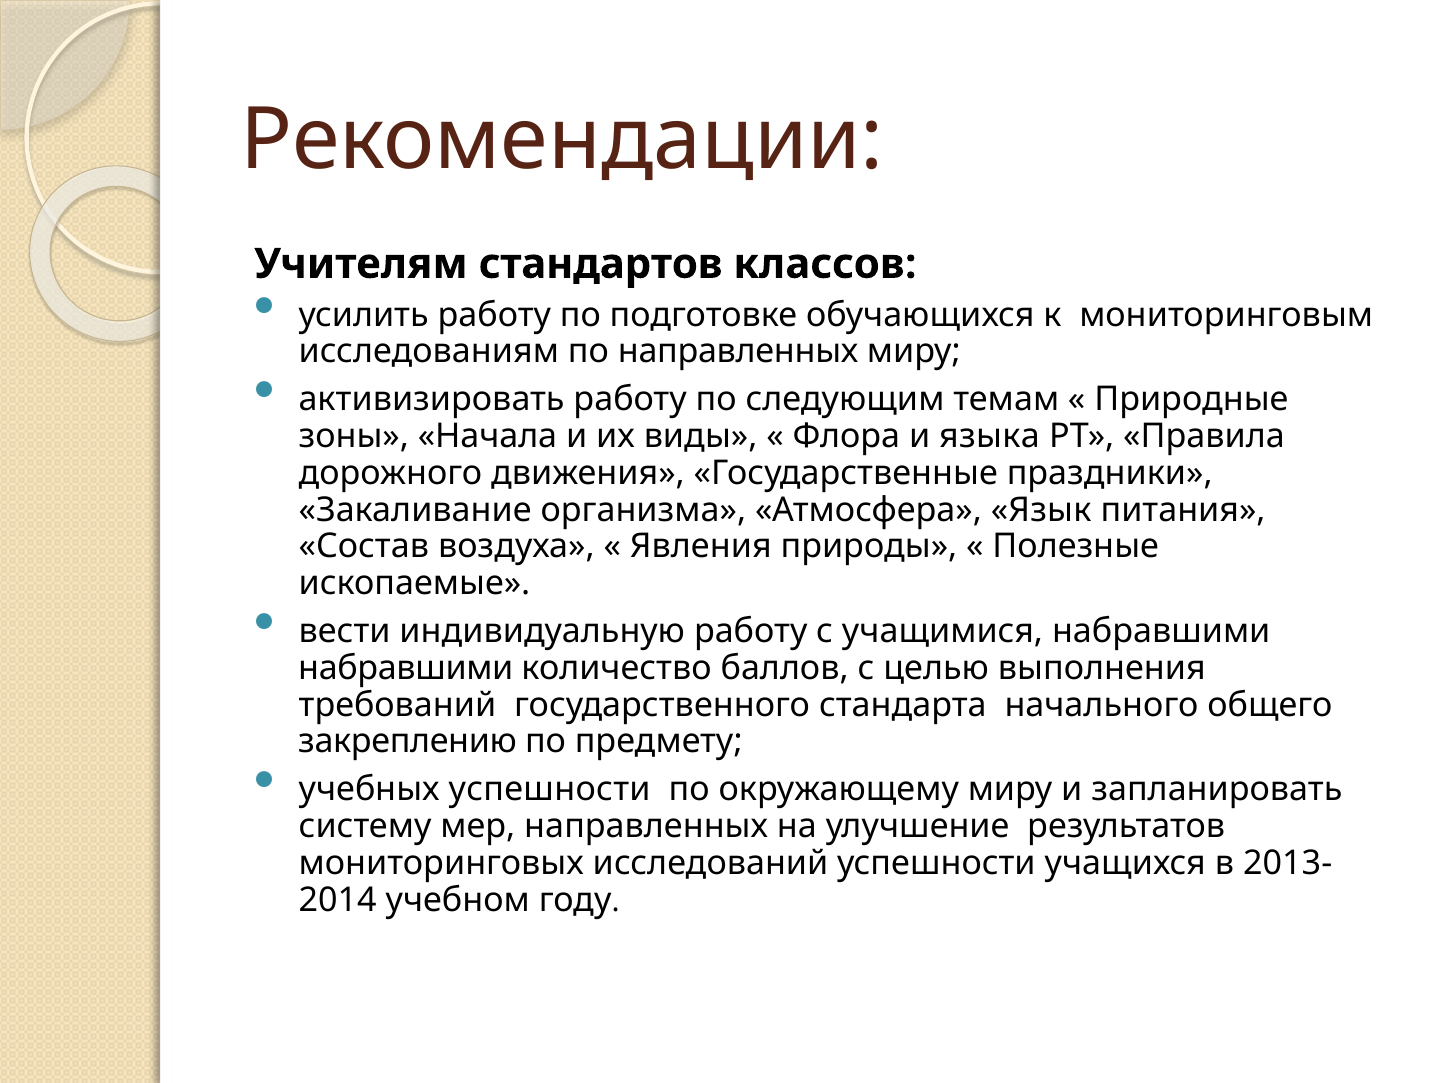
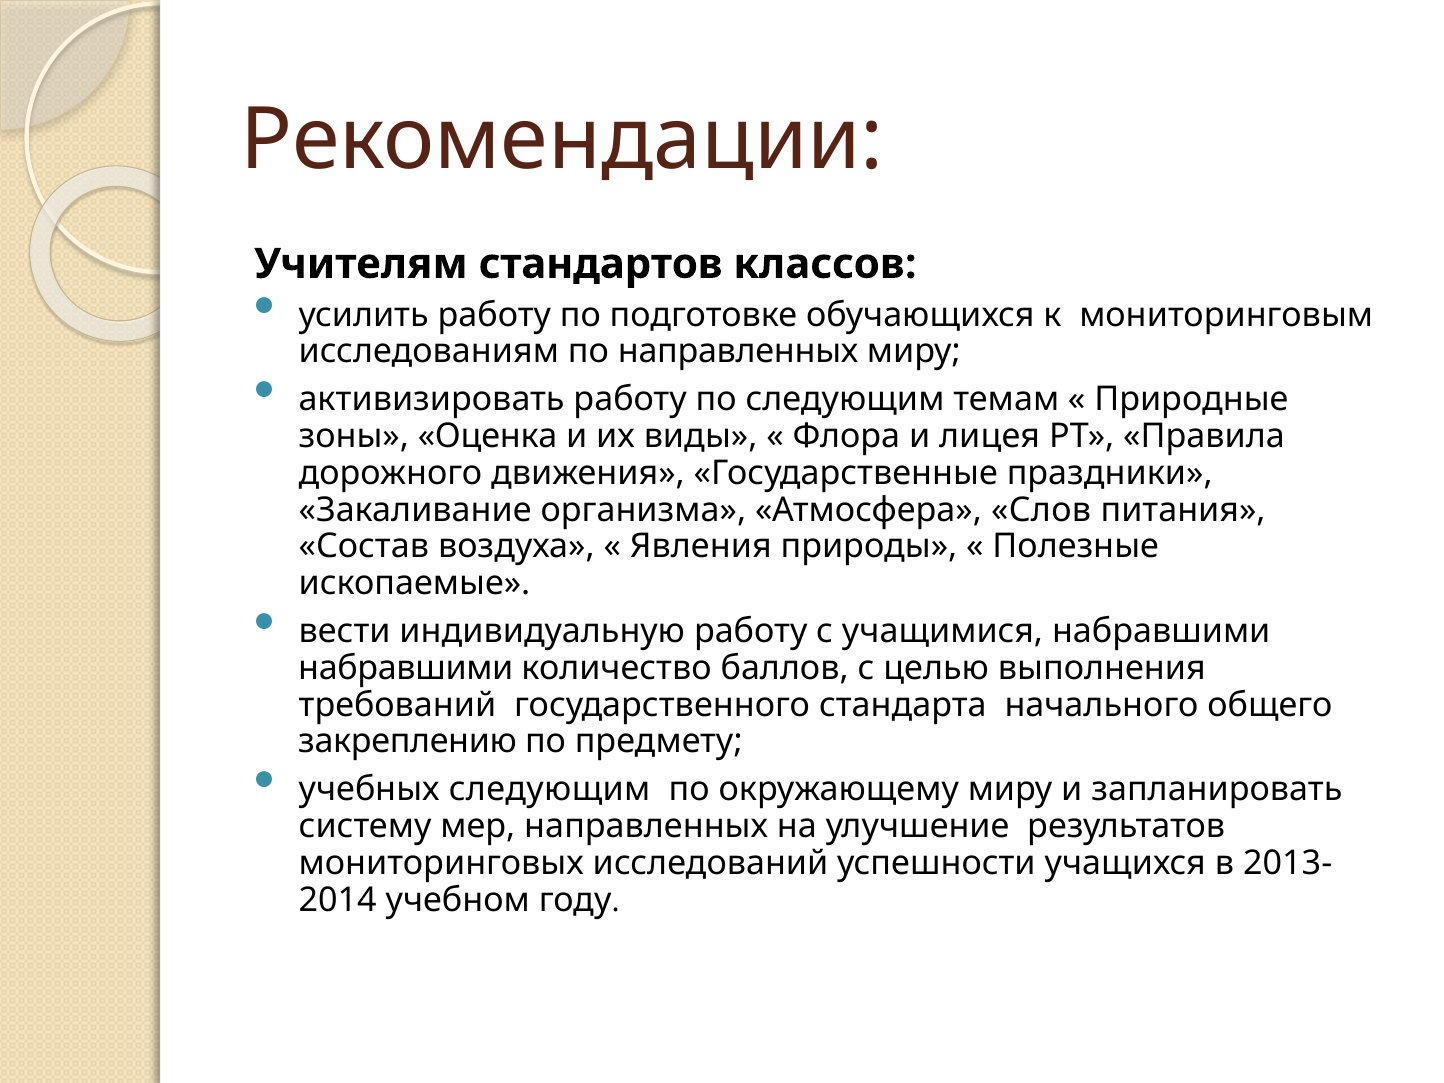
Начала: Начала -> Оценка (488, 436)
языка: языка -> лицея (990, 436)
Язык: Язык -> Слов (1041, 510)
учебных успешности: успешности -> следующим (550, 789)
